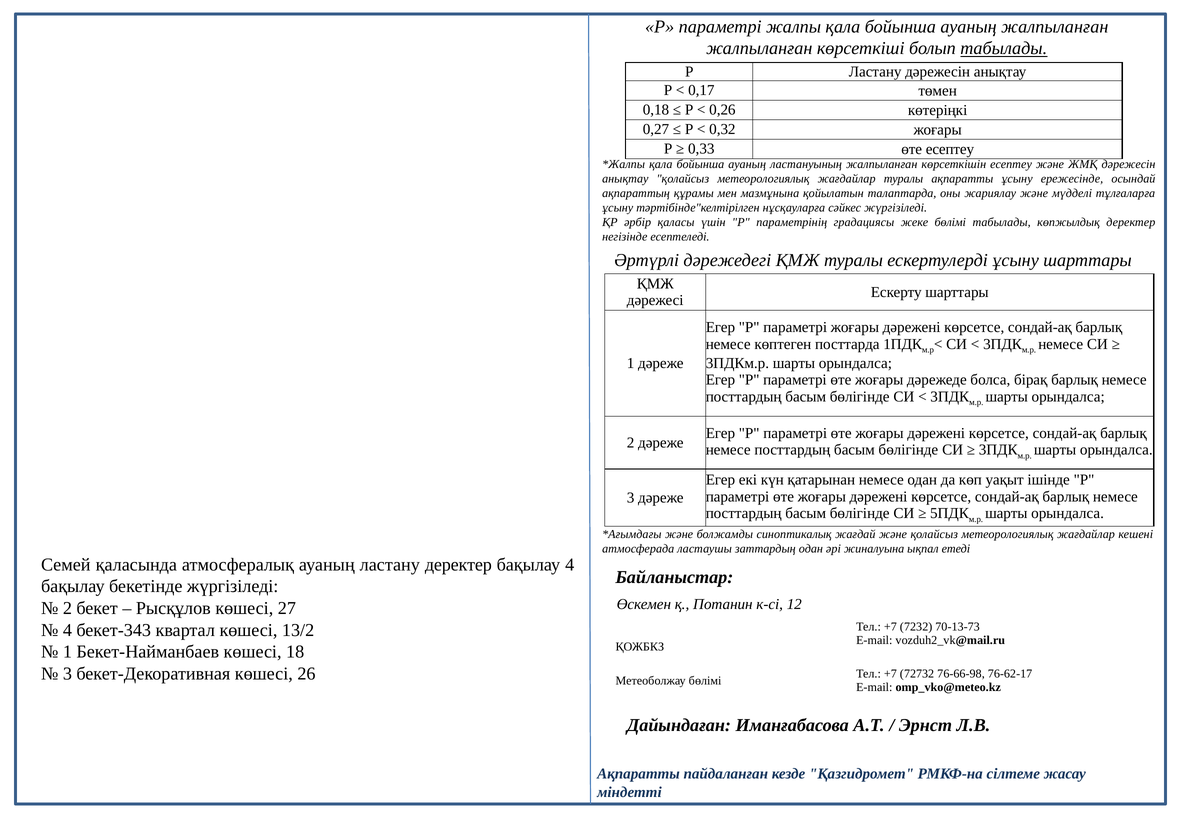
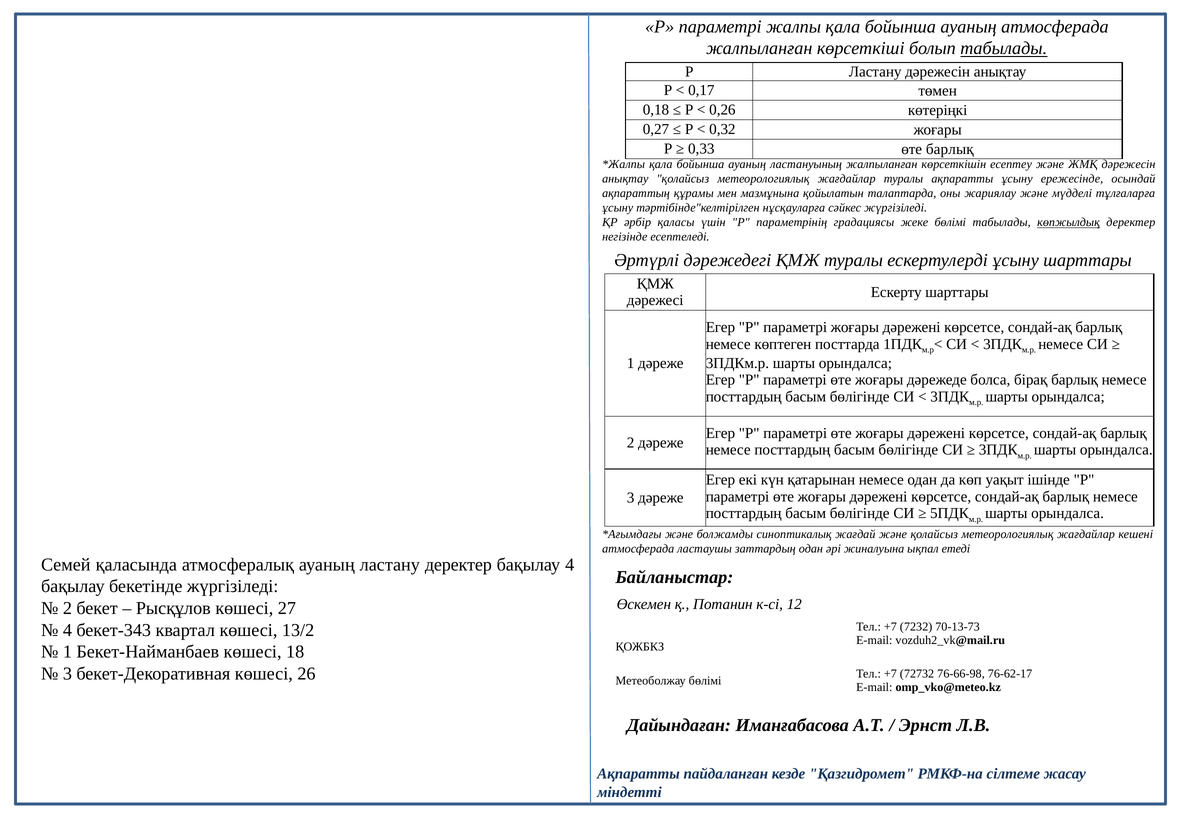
ауаның жалпыланған: жалпыланған -> атмосферада (1055, 27)
өте есептеу: есептеу -> барлық (950, 149)
көпжылдық underline: none -> present (1069, 222)
